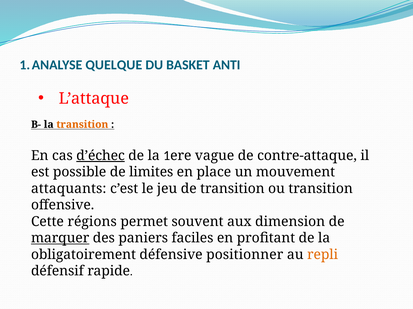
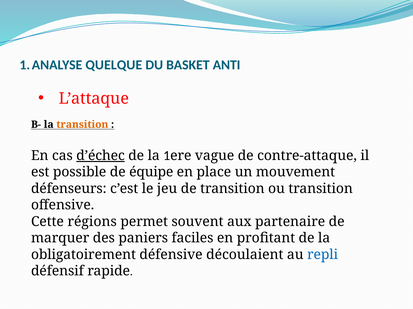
limites: limites -> équipe (151, 173)
attaquants: attaquants -> défenseurs (69, 189)
dimension: dimension -> partenaire (290, 222)
marquer underline: present -> none (60, 239)
positionner: positionner -> découlaient (245, 255)
repli colour: orange -> blue (323, 255)
